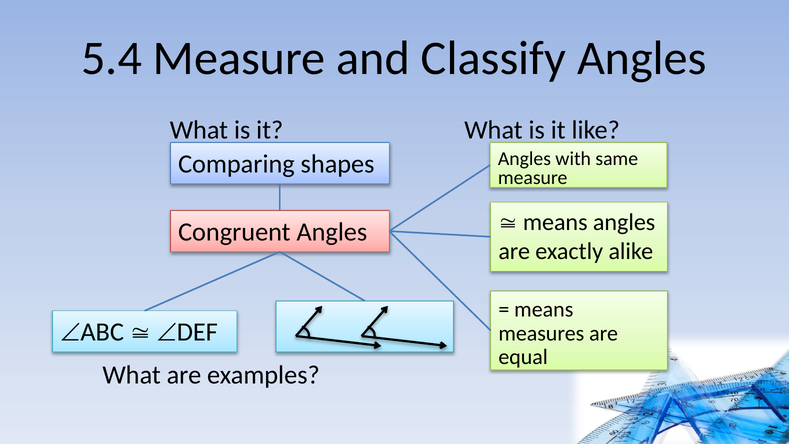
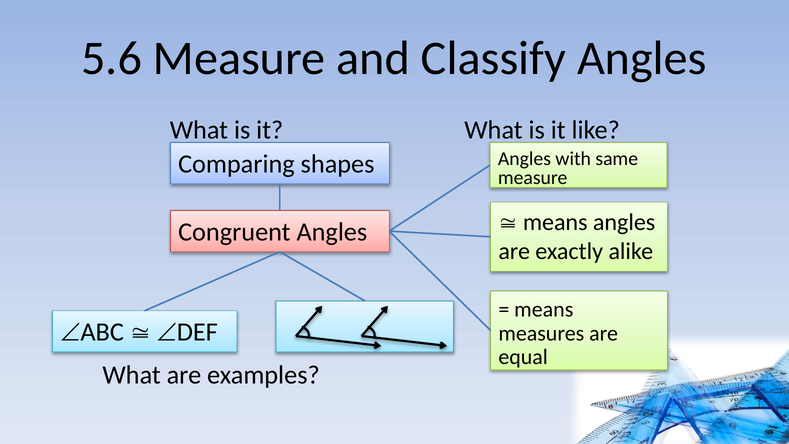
5.4: 5.4 -> 5.6 (112, 58)
